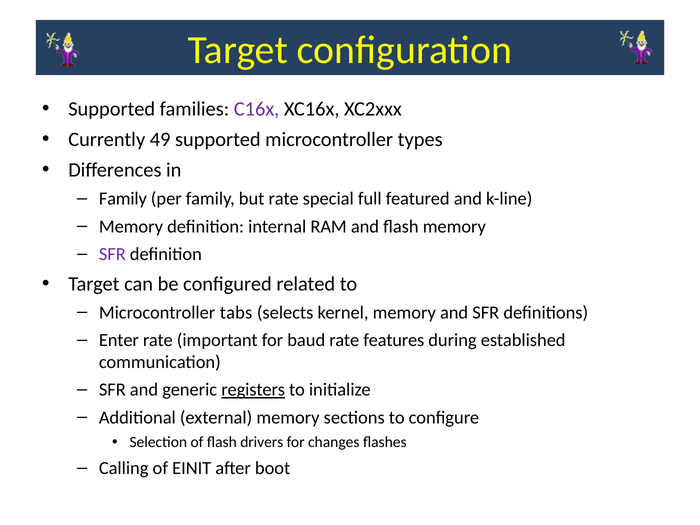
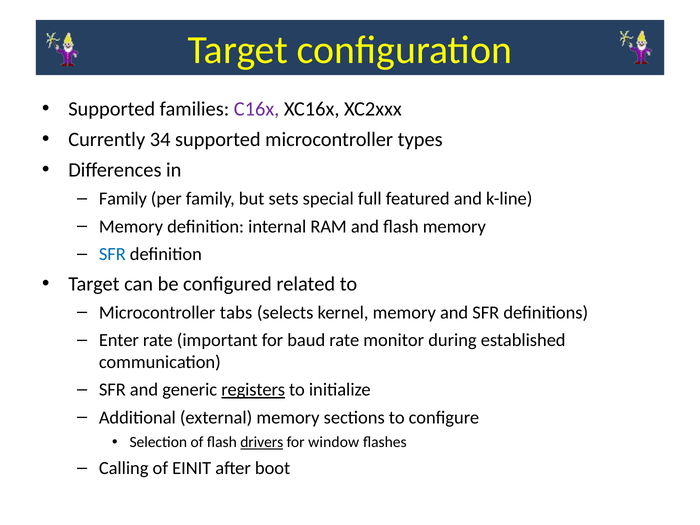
49: 49 -> 34 (160, 140)
but rate: rate -> sets (284, 199)
SFR colour: purple -> blue (112, 254)
features: features -> monitor (394, 340)
drivers underline: none -> present (262, 442)
changes: changes -> window (334, 442)
